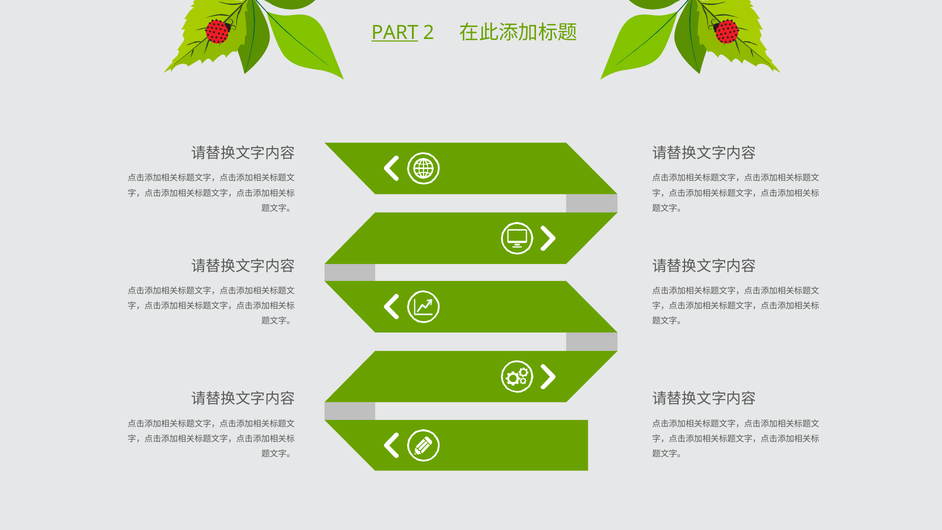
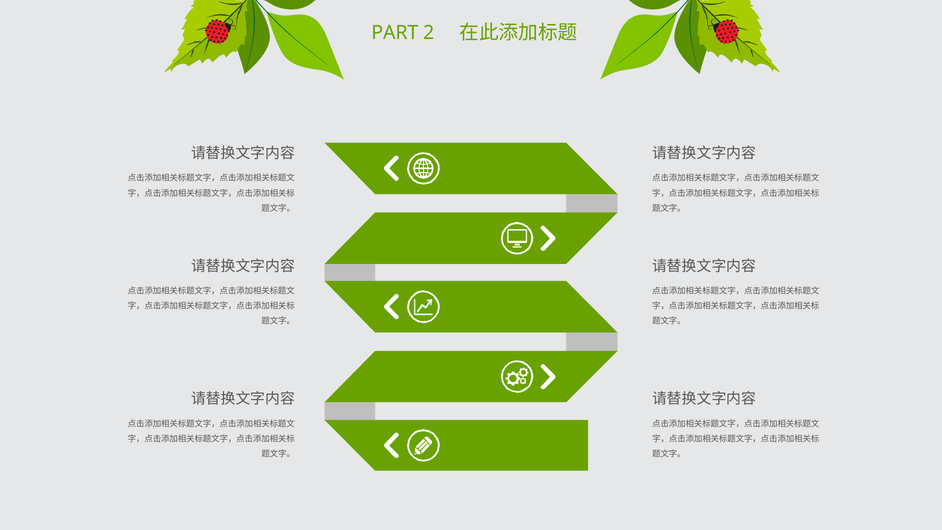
PART underline: present -> none (395, 33)
